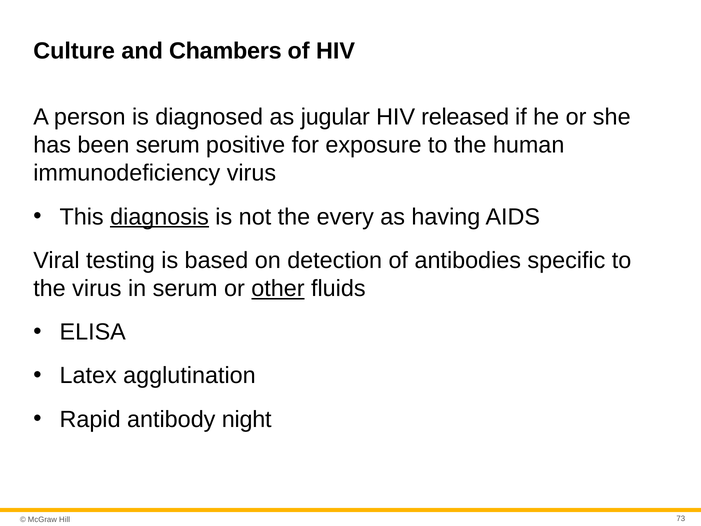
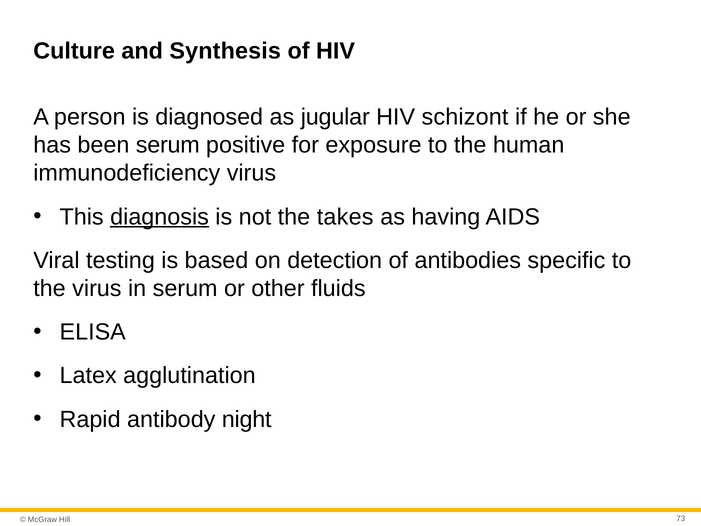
Chambers: Chambers -> Synthesis (225, 51)
released: released -> schizont (465, 117)
every: every -> takes (345, 217)
other underline: present -> none (278, 288)
